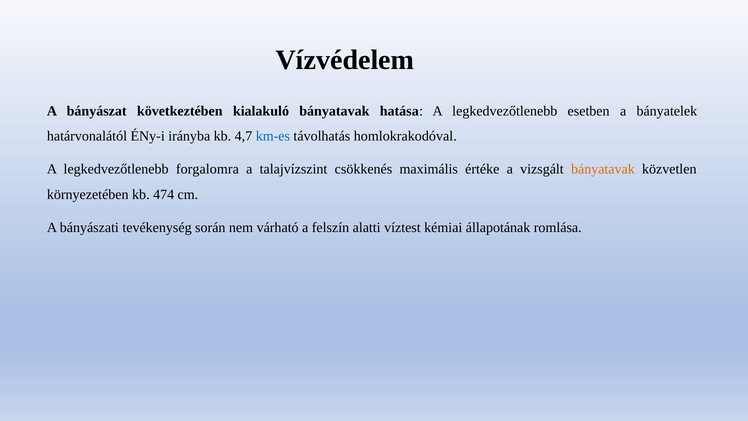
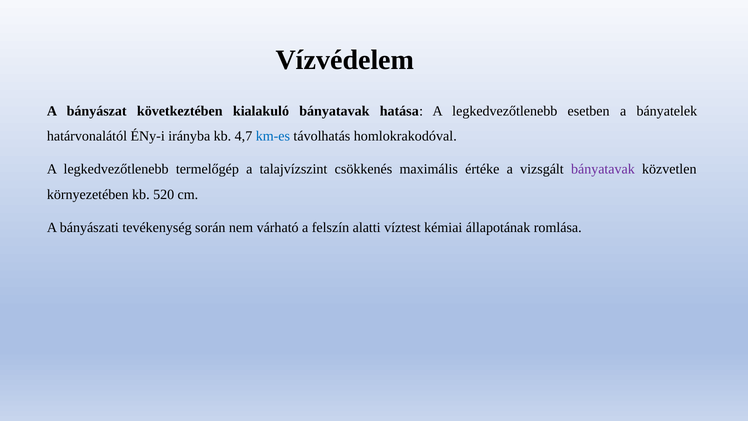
forgalomra: forgalomra -> termelőgép (207, 169)
bányatavak colour: orange -> purple (603, 169)
474: 474 -> 520 (164, 194)
